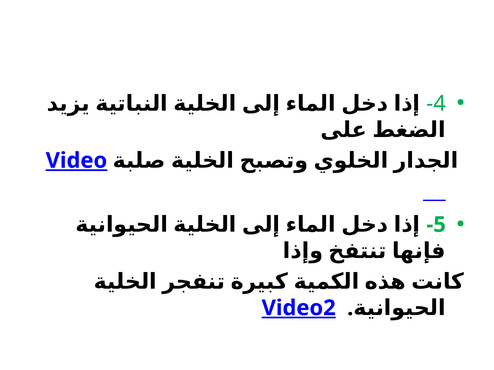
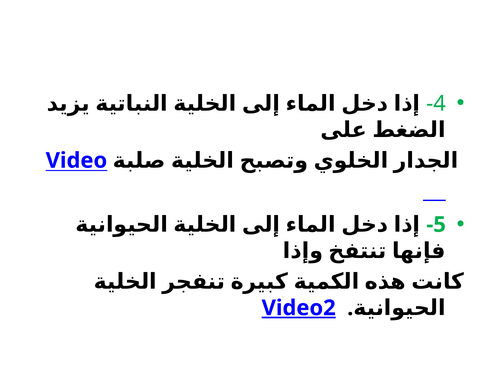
Video underline: present -> none (76, 161)
